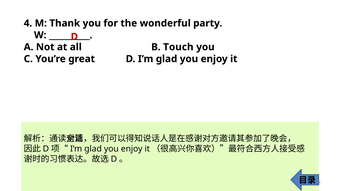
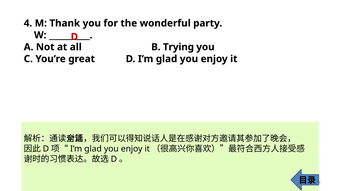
Touch: Touch -> Trying (178, 47)
